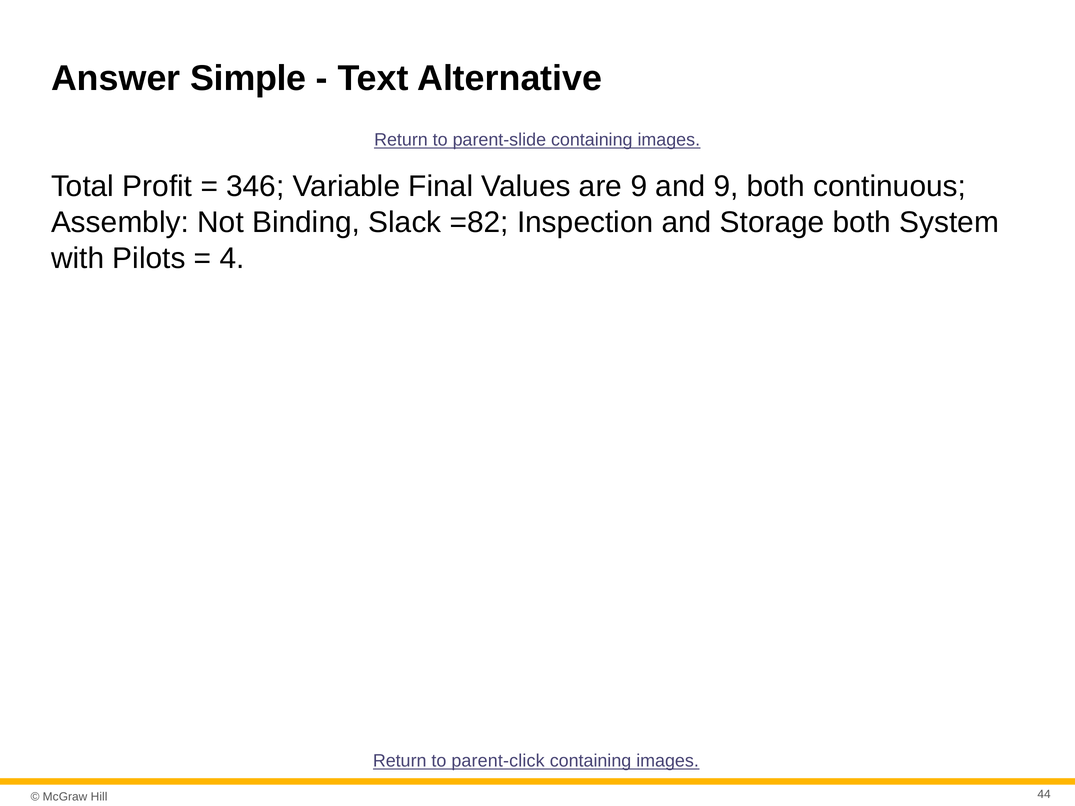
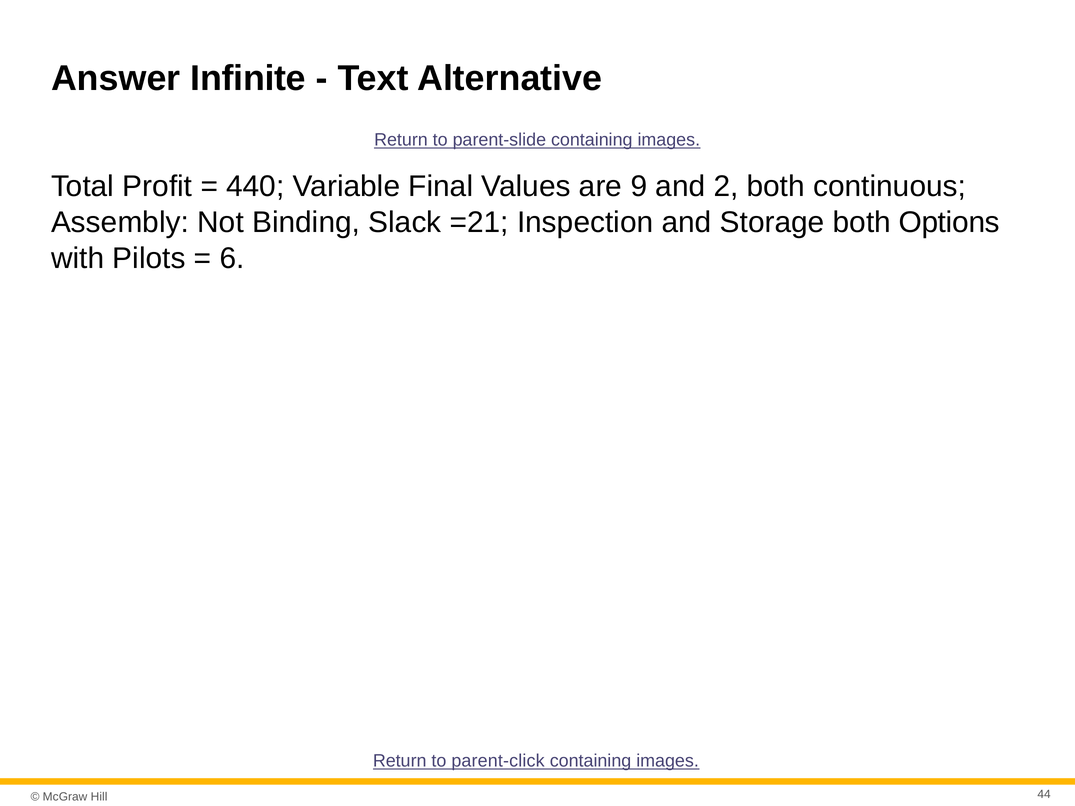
Simple: Simple -> Infinite (248, 78)
346: 346 -> 440 (255, 187)
and 9: 9 -> 2 (726, 187)
=82: =82 -> =21 (479, 222)
System: System -> Options (949, 222)
4: 4 -> 6 (232, 258)
